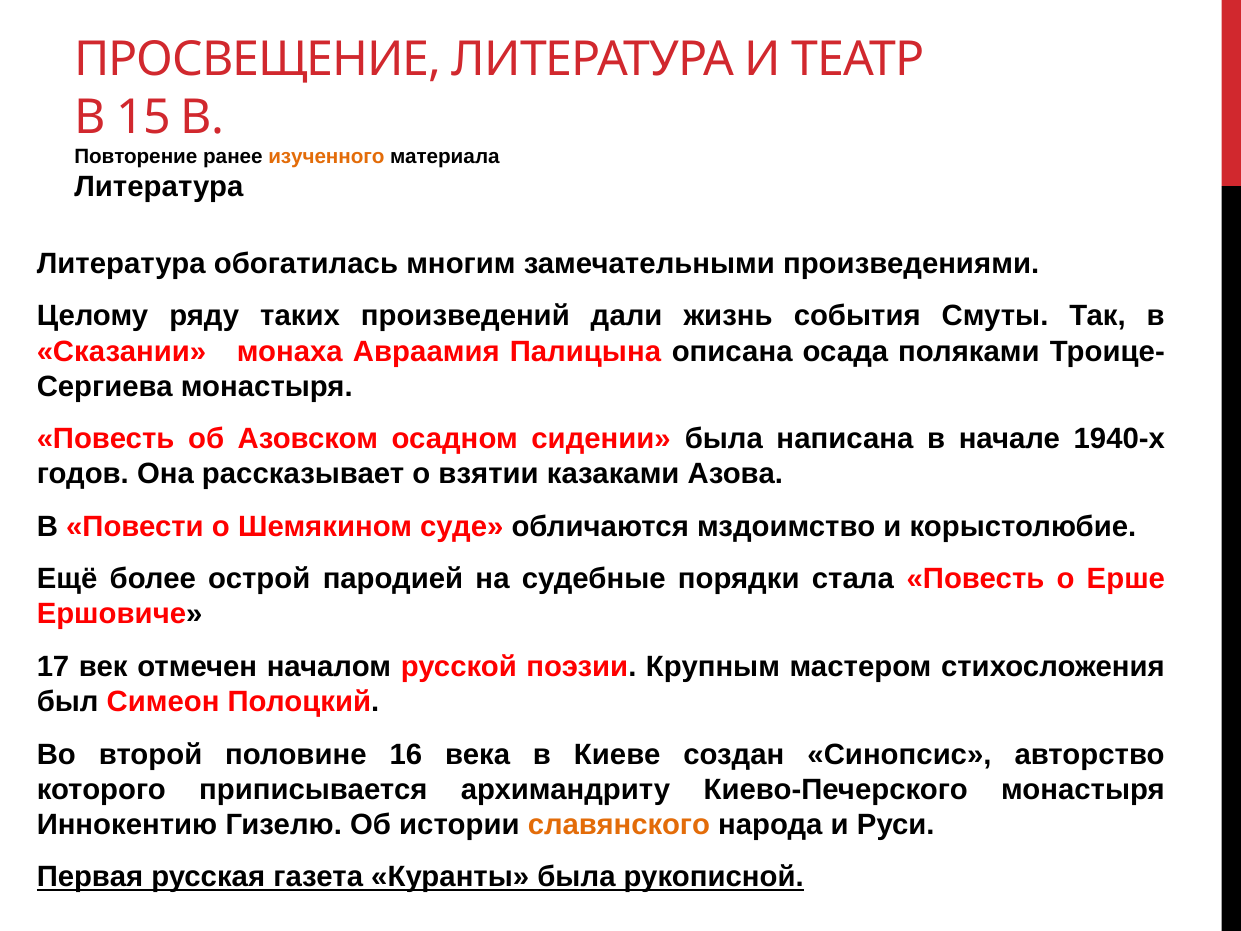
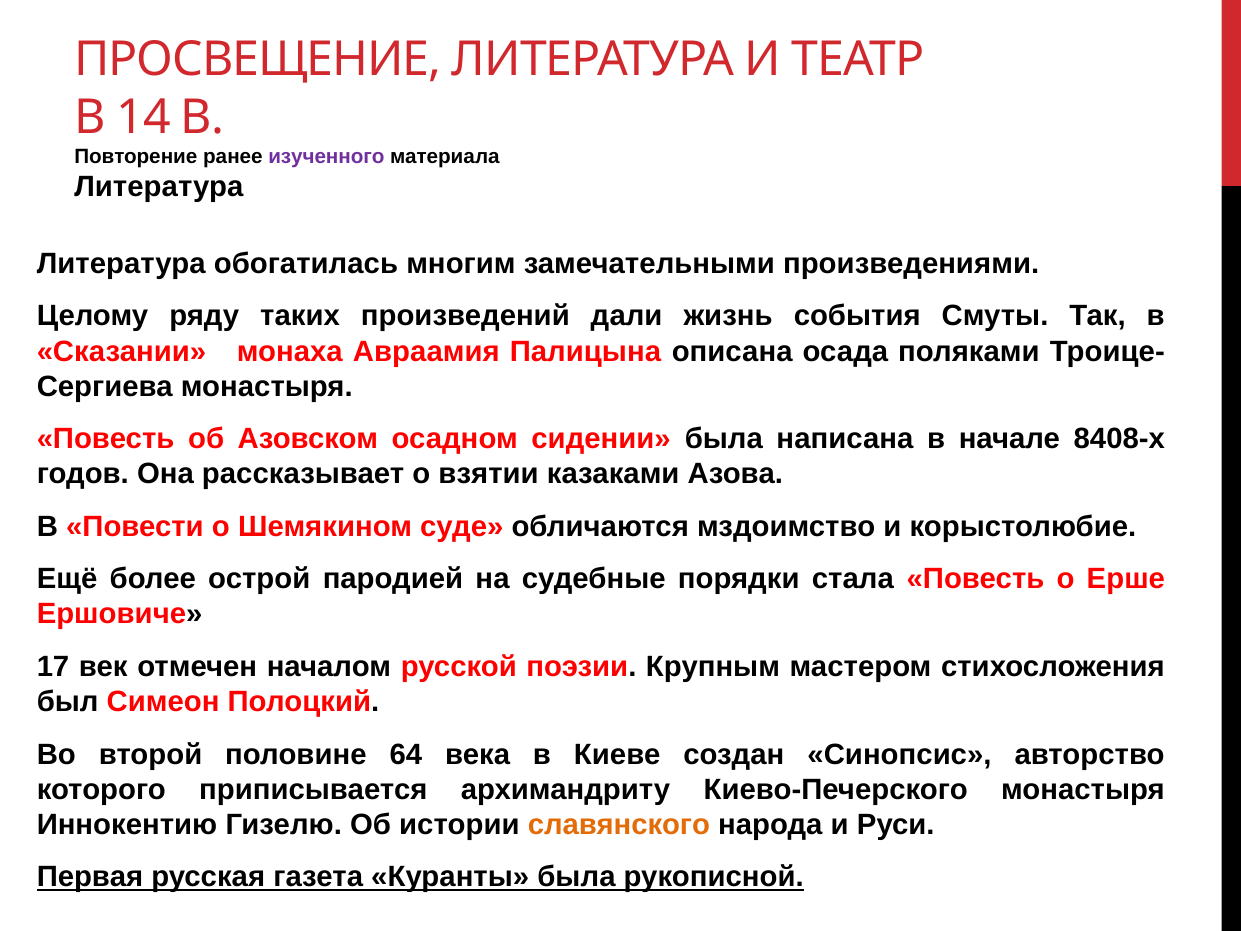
15: 15 -> 14 (144, 117)
изученного colour: orange -> purple (326, 157)
1940-х: 1940-х -> 8408-х (1119, 439)
16: 16 -> 64 (406, 754)
